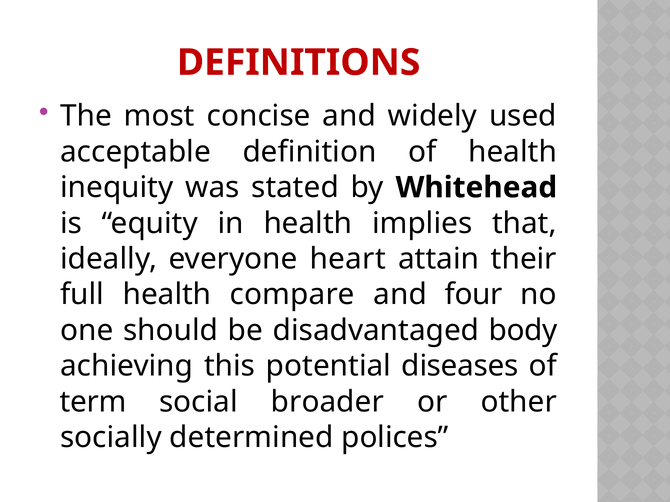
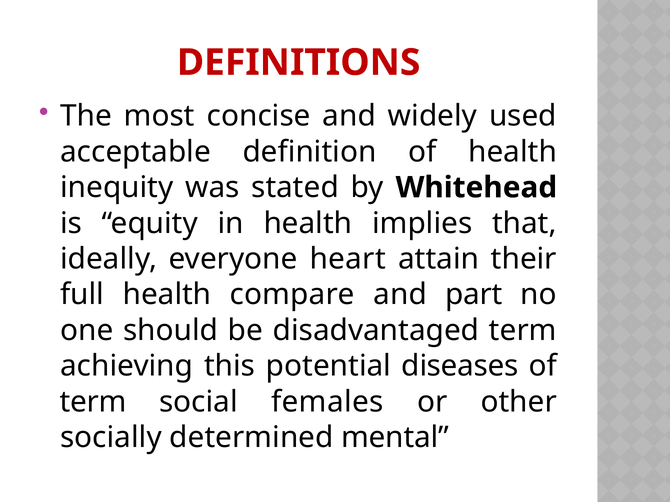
four: four -> part (474, 295)
disadvantaged body: body -> term (523, 331)
broader: broader -> females (327, 402)
polices: polices -> mental (395, 438)
